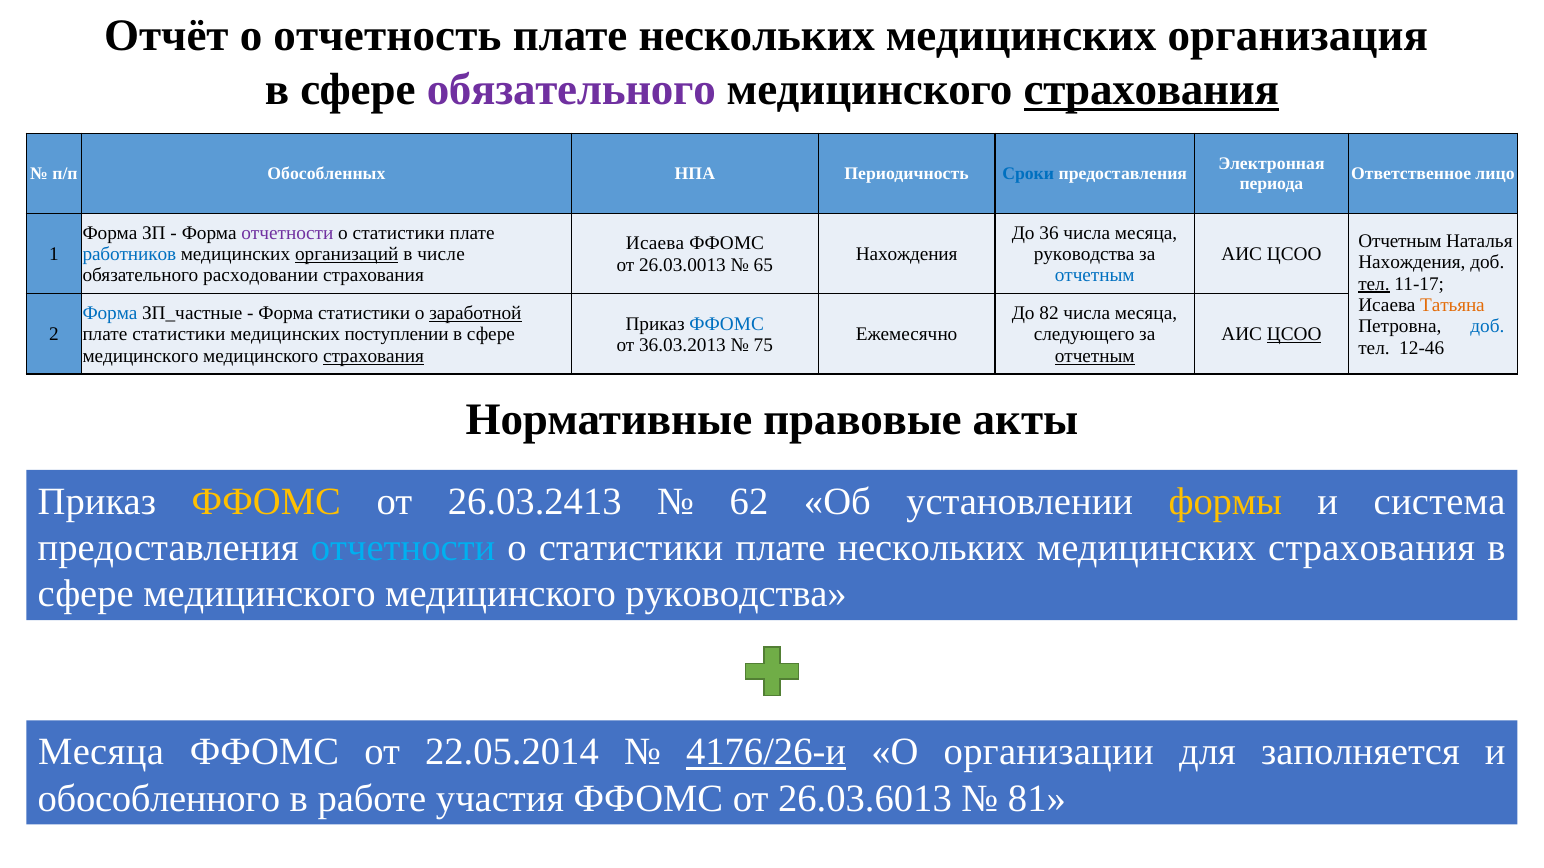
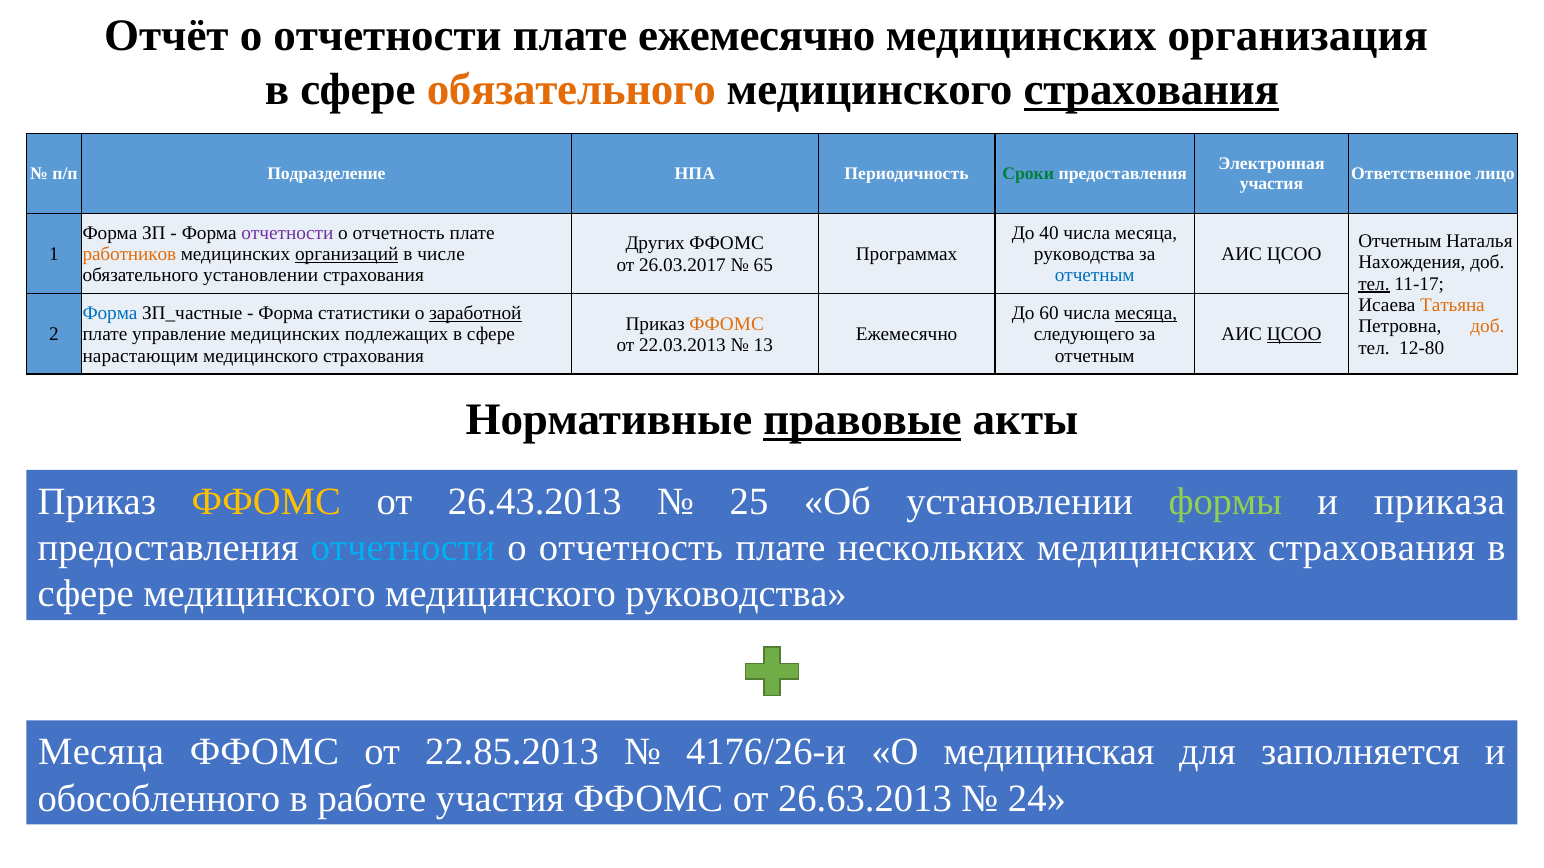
о отчетность: отчетность -> отчетности (388, 36)
нескольких: нескольких -> ежемесячно (757, 36)
обязательного colour: purple -> orange (571, 90)
Обособленных: Обособленных -> Подразделение (326, 174)
Сроки colour: blue -> green (1028, 174)
периода: периода -> участия (1271, 184)
статистики: статистики -> отчетность (399, 233)
36: 36 -> 40 (1049, 233)
Исаева: Исаева -> Других (655, 244)
работников colour: blue -> orange (129, 254)
Нахождения: Нахождения -> Программах (907, 254)
26.03.0013: 26.03.0013 -> 26.03.2017 (682, 265)
обязательного расходовании: расходовании -> установлении (261, 276)
82: 82 -> 60 (1049, 313)
месяца underline: none -> present (1146, 313)
ФФОМС colour: blue -> orange (727, 324)
доб colour: blue -> orange (1487, 327)
плате статистики: статистики -> управление (179, 335)
поступлении: поступлении -> подлежащих (397, 335)
36.03.2013: 36.03.2013 -> 22.03.2013 (682, 345)
75: 75 -> 13 (763, 345)
12-46: 12-46 -> 12-80 (1422, 348)
медицинского: медицинского -> нарастающим (140, 356)
страхования underline: present -> none (374, 356)
отчетным underline: present -> none (1095, 356)
правовые underline: none -> present (863, 420)
26.03.2413: 26.03.2413 -> 26.43.2013 (535, 502)
62: 62 -> 25 (749, 502)
формы colour: yellow -> light green (1225, 502)
система: система -> приказа (1439, 502)
статистики: статистики -> отчетность (631, 548)
22.05.2014: 22.05.2014 -> 22.85.2013 (512, 752)
4176/26-и underline: present -> none (766, 752)
организации: организации -> медицинская (1049, 752)
26.03.6013: 26.03.6013 -> 26.63.2013 (865, 799)
81: 81 -> 24 (1037, 799)
